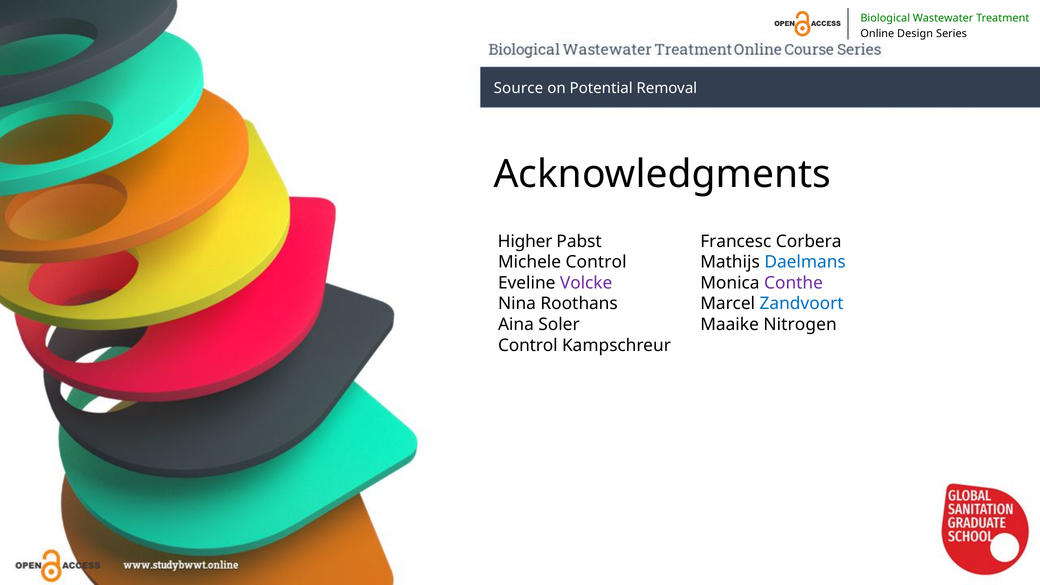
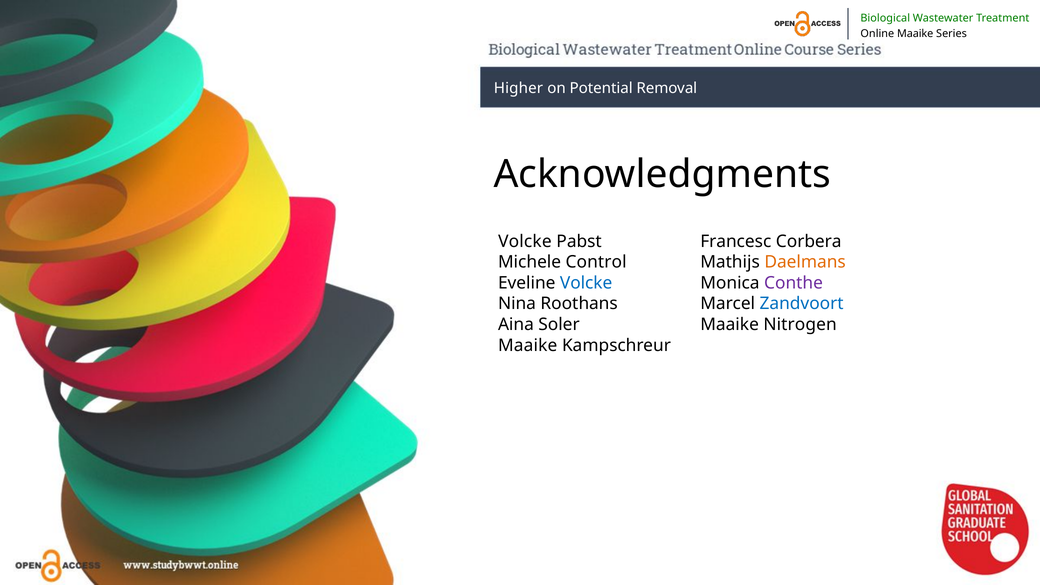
Design: Design -> Maaike (915, 34)
Source: Source -> Higher (518, 88)
Higher: Higher -> Volcke (525, 241)
Daelmans colour: blue -> orange (805, 262)
Volcke colour: purple -> blue (586, 283)
Control: Control -> Maaike (528, 345)
